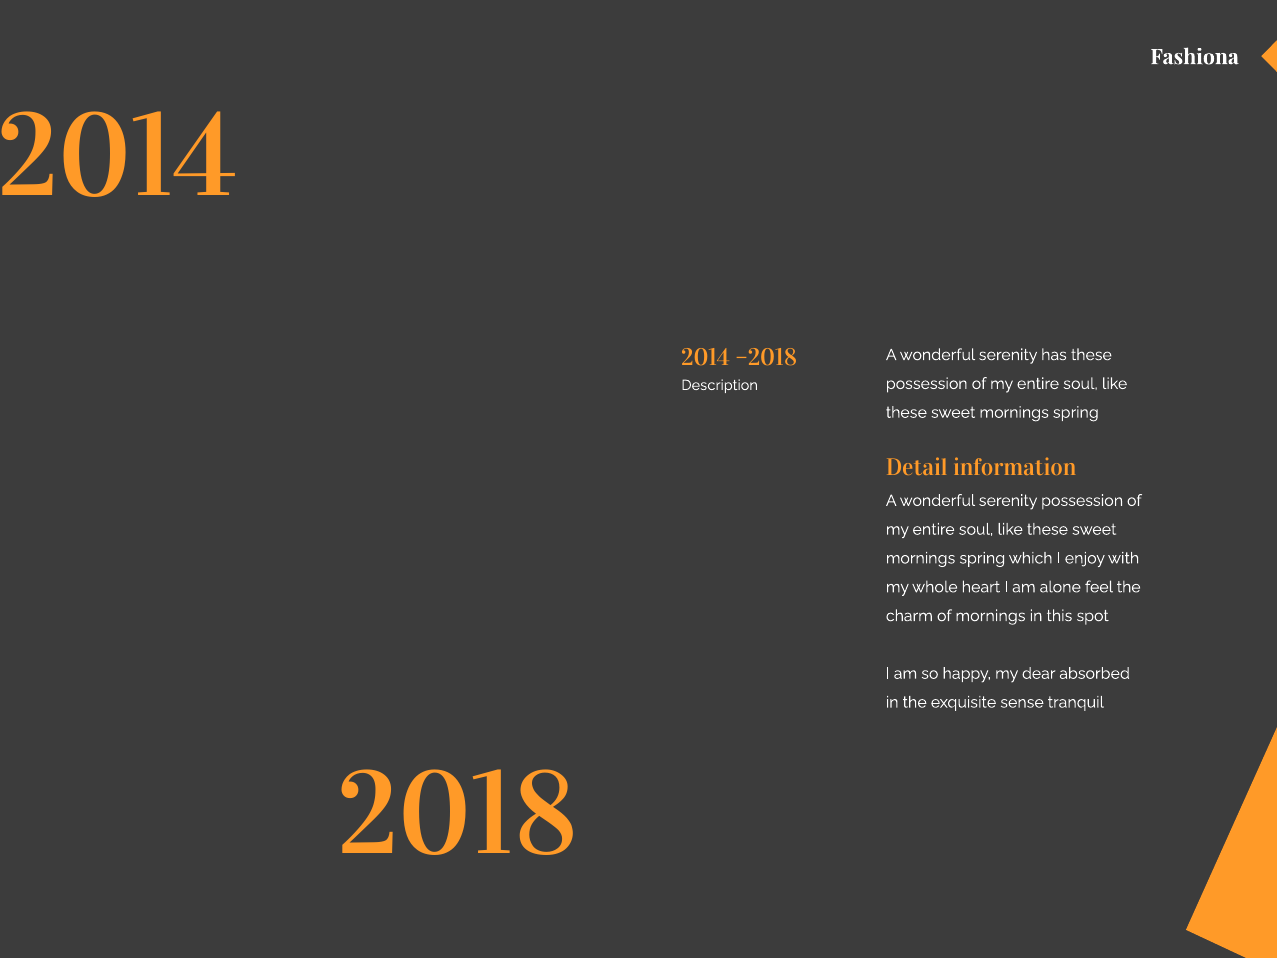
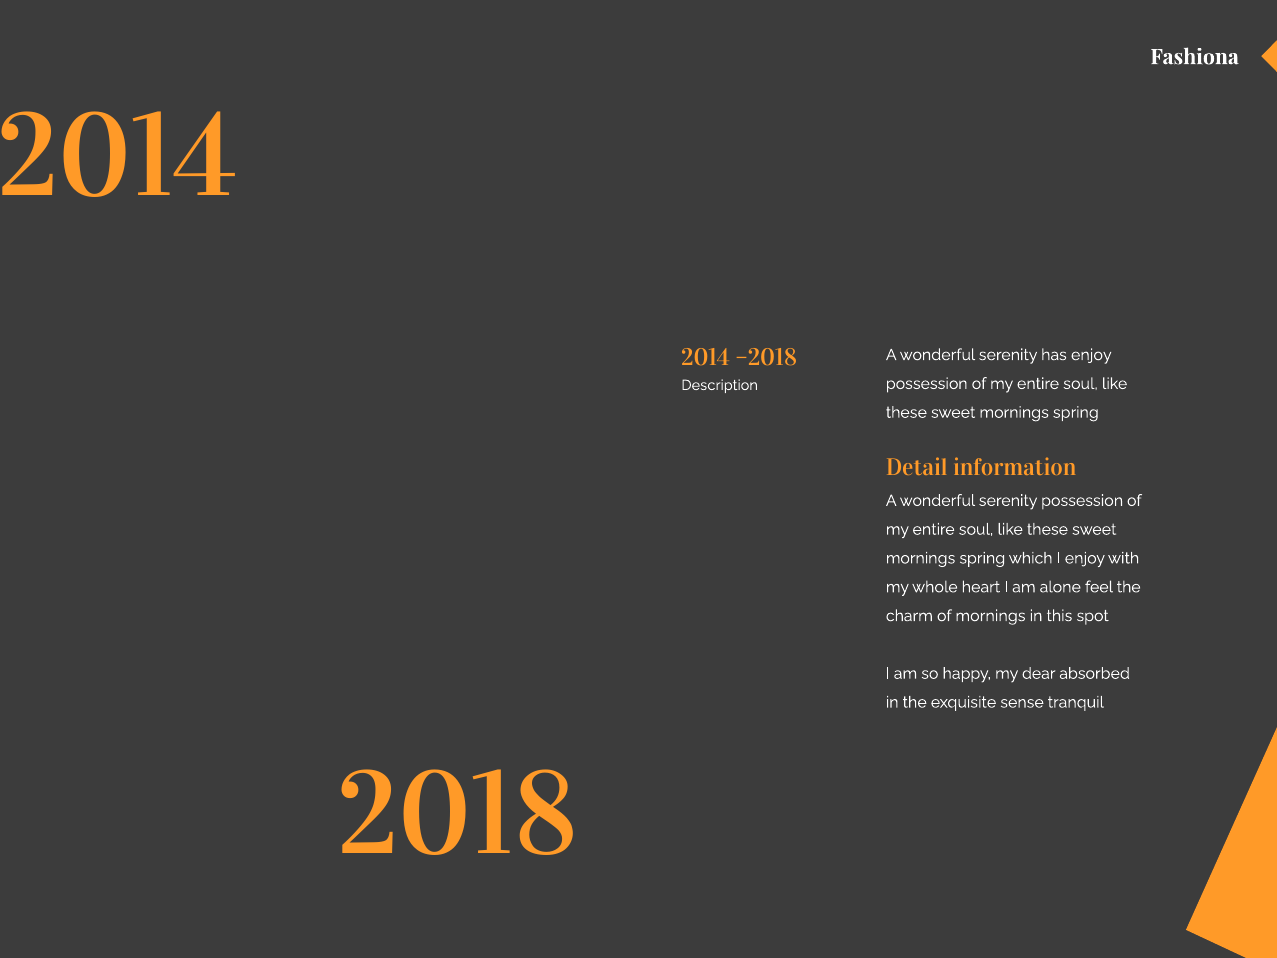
has these: these -> enjoy (1091, 355)
